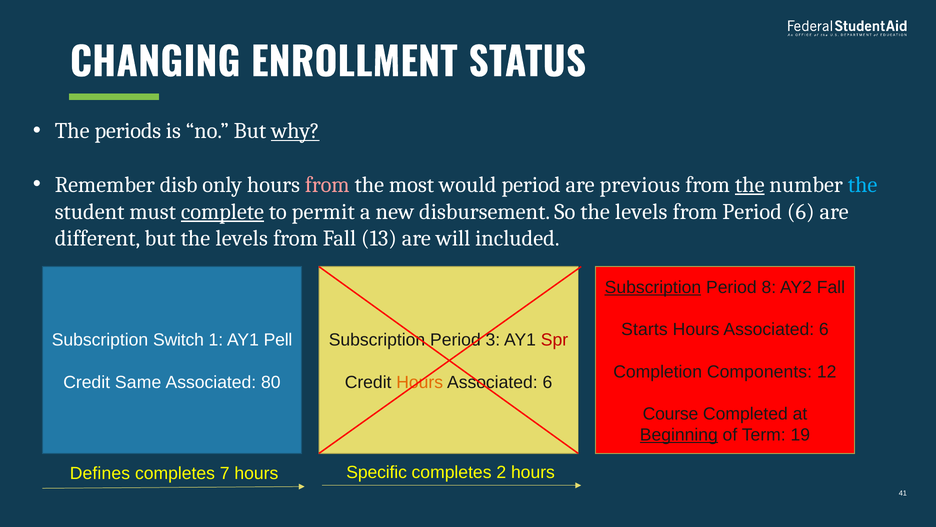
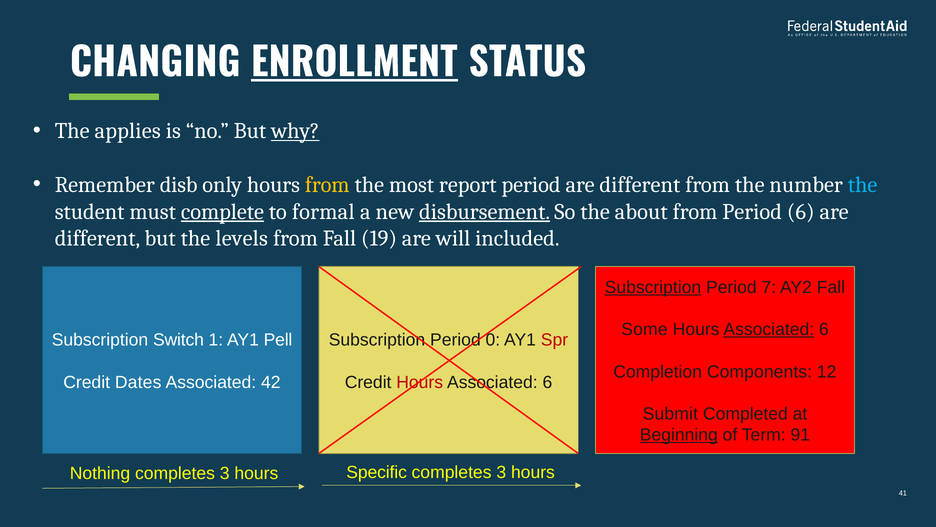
ENROLLMENT underline: none -> present (354, 63)
periods: periods -> applies (128, 131)
from colour: pink -> yellow (327, 185)
would: would -> report (468, 185)
period are previous: previous -> different (640, 185)
the underline: present -> none (750, 185)
permit: permit -> formal (323, 211)
disbursement underline: none -> present (485, 211)
So the levels: levels -> about (641, 211)
13: 13 -> 19 (379, 238)
8: 8 -> 7 (769, 287)
Starts: Starts -> Some (644, 329)
Associated underline: none -> present (769, 329)
3: 3 -> 0 (493, 340)
Same: Same -> Dates (138, 382)
80: 80 -> 42 (271, 382)
Hours colour: orange -> red (420, 382)
Course: Course -> Submit (670, 414)
19: 19 -> 91 (800, 435)
Defines: Defines -> Nothing (100, 473)
7: 7 -> 3 (225, 473)
2: 2 -> 3 (501, 472)
